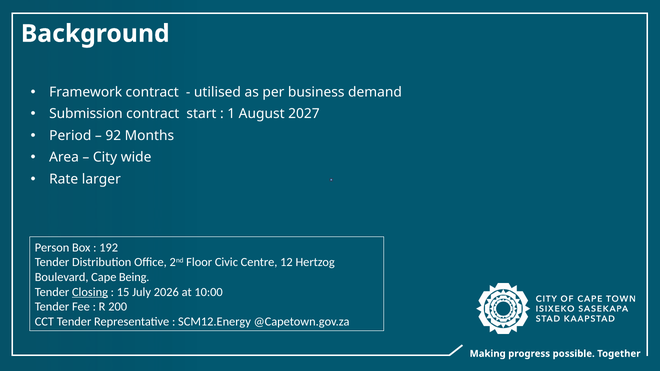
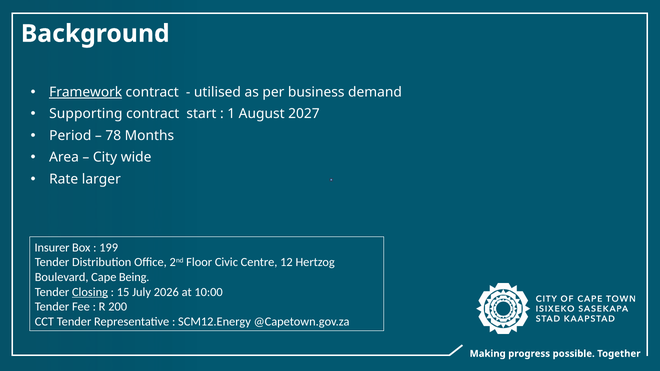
Framework underline: none -> present (86, 92)
Submission: Submission -> Supporting (86, 114)
92: 92 -> 78 (113, 136)
Person: Person -> Insurer (52, 248)
192: 192 -> 199 (109, 248)
